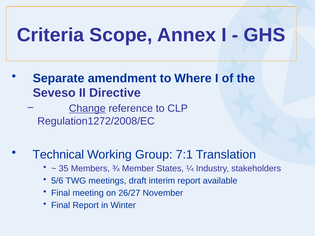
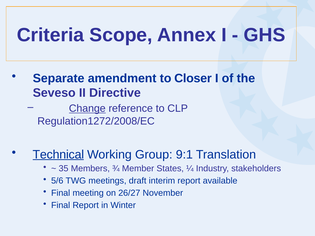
Where: Where -> Closer (193, 78)
Technical underline: none -> present (58, 155)
7:1: 7:1 -> 9:1 (184, 155)
